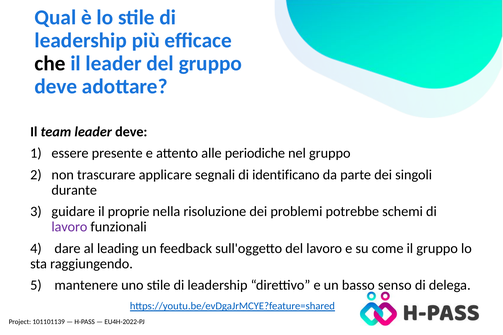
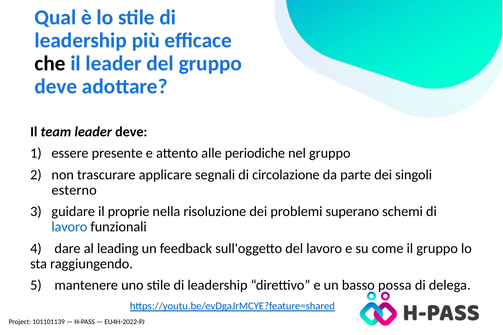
identificano: identificano -> circolazione (286, 175)
durante: durante -> esterno (74, 190)
potrebbe: potrebbe -> superano (352, 212)
lavoro colour: purple -> blue (69, 227)
senso: senso -> possa (395, 285)
